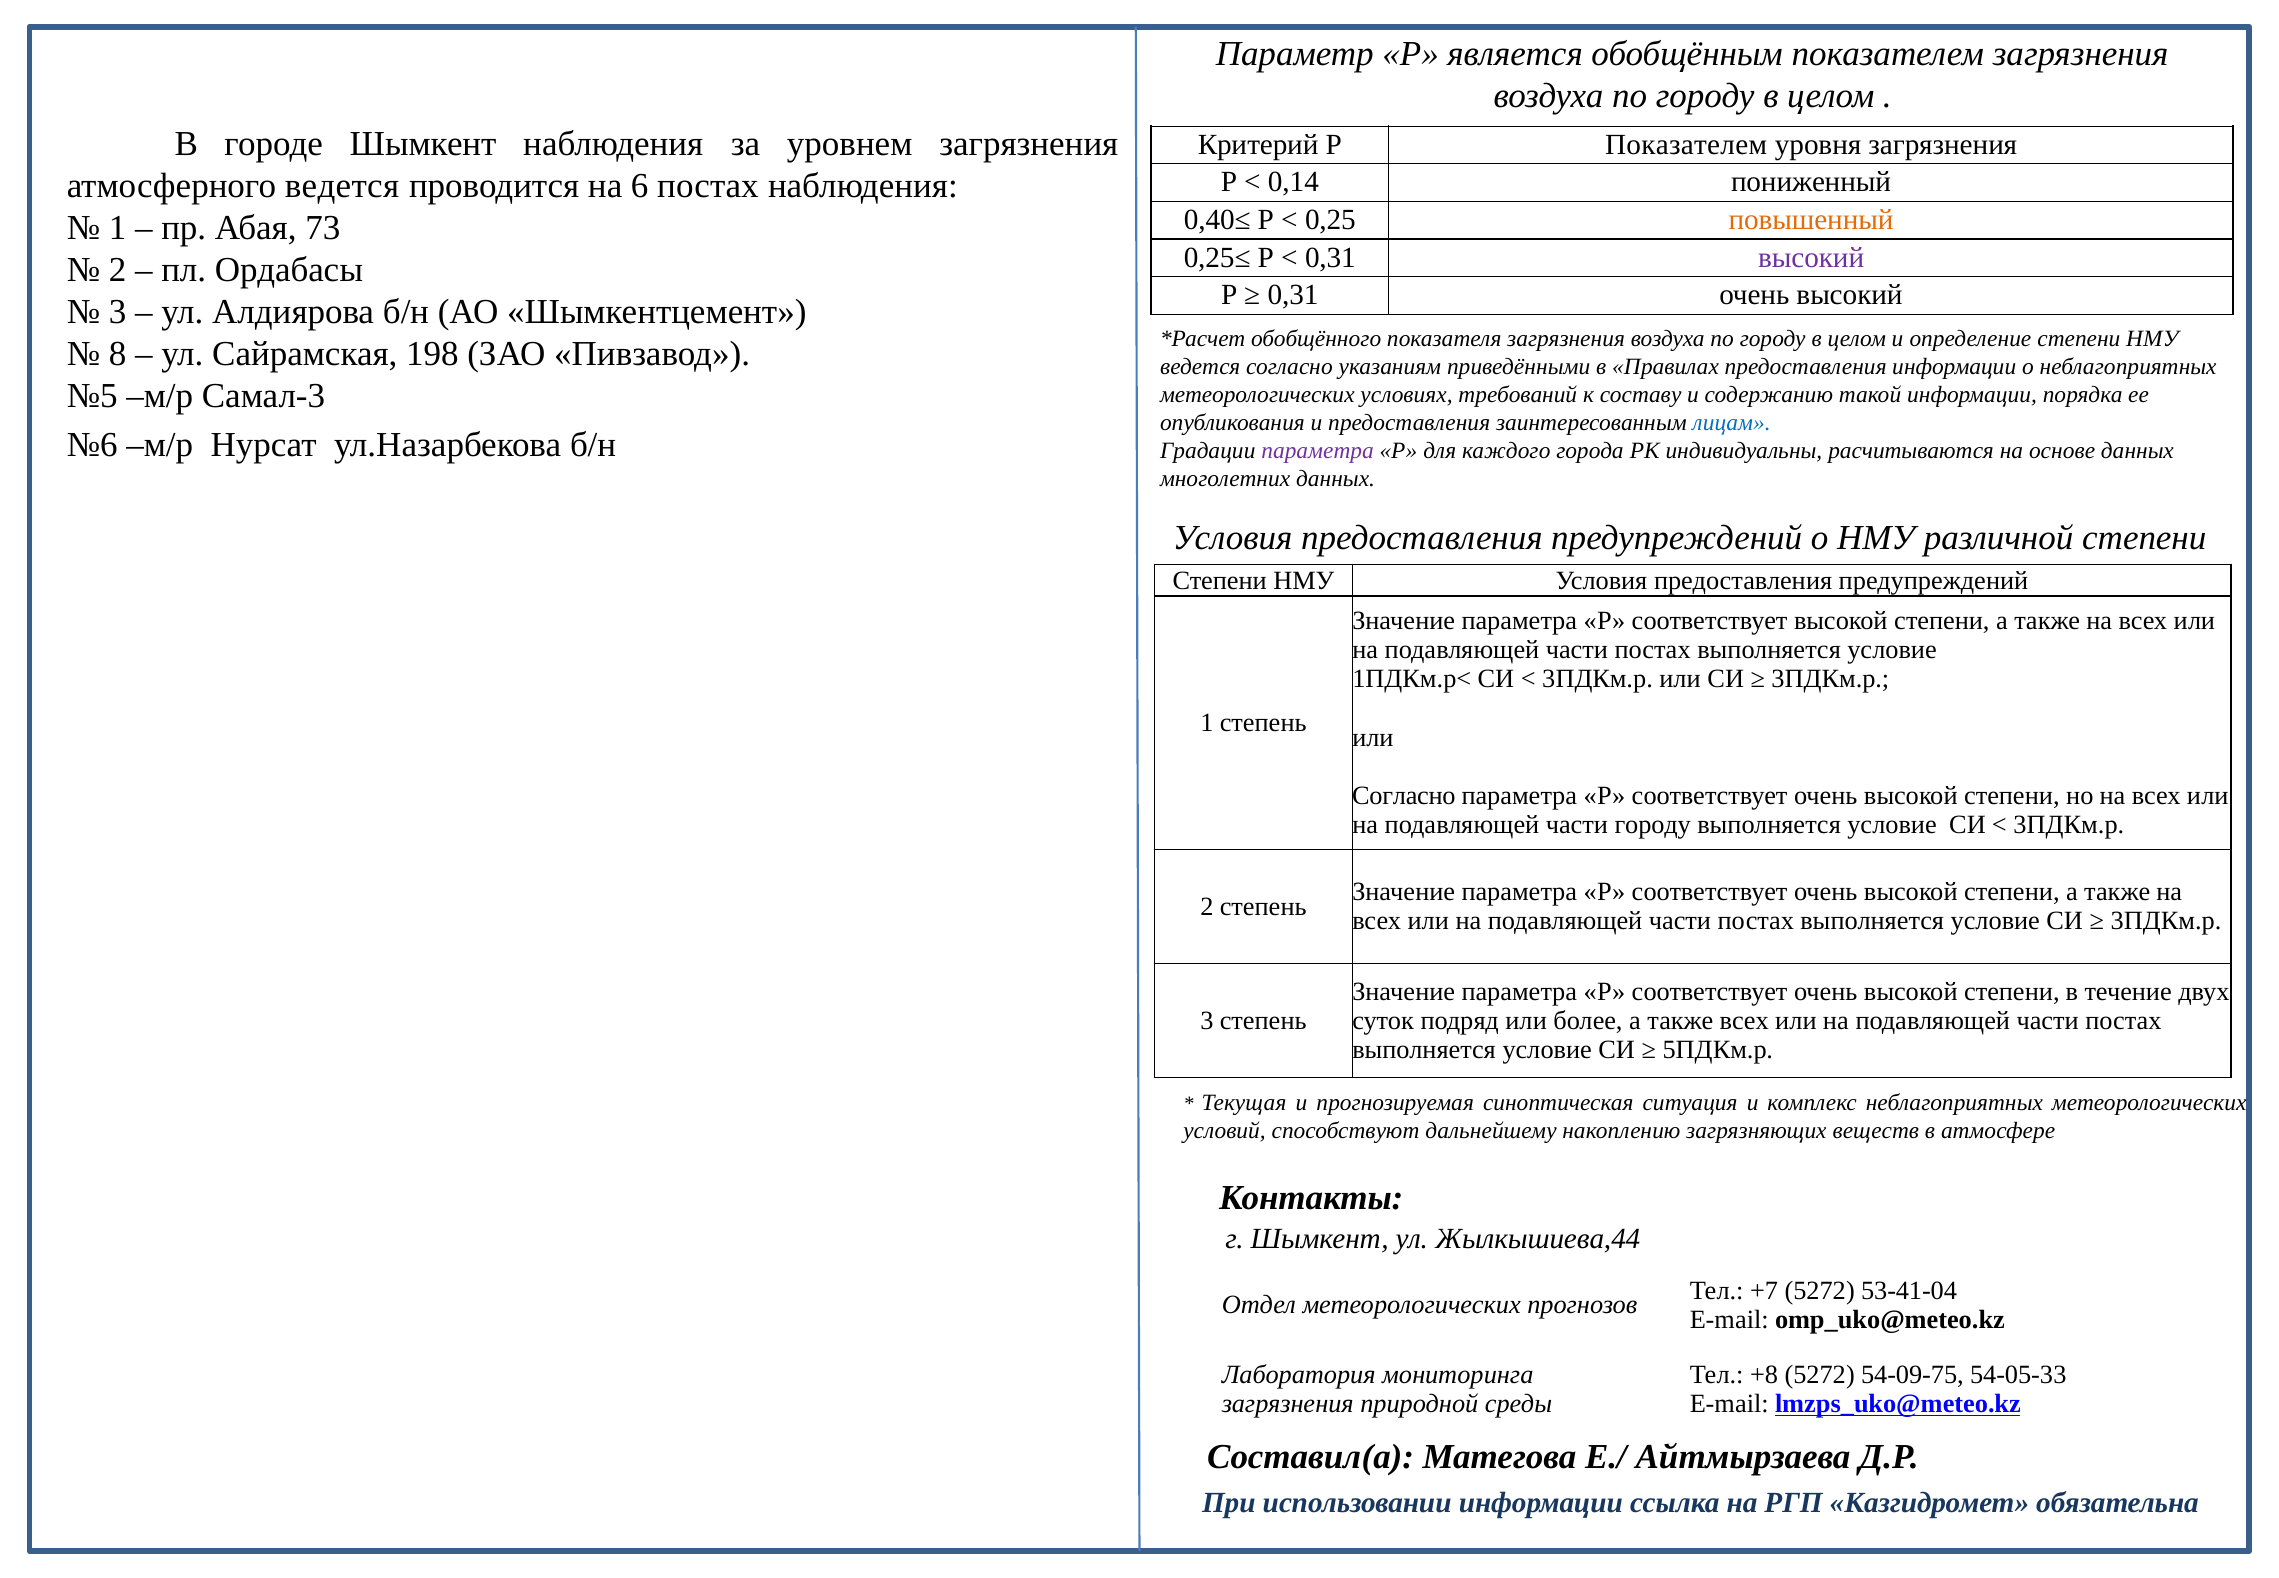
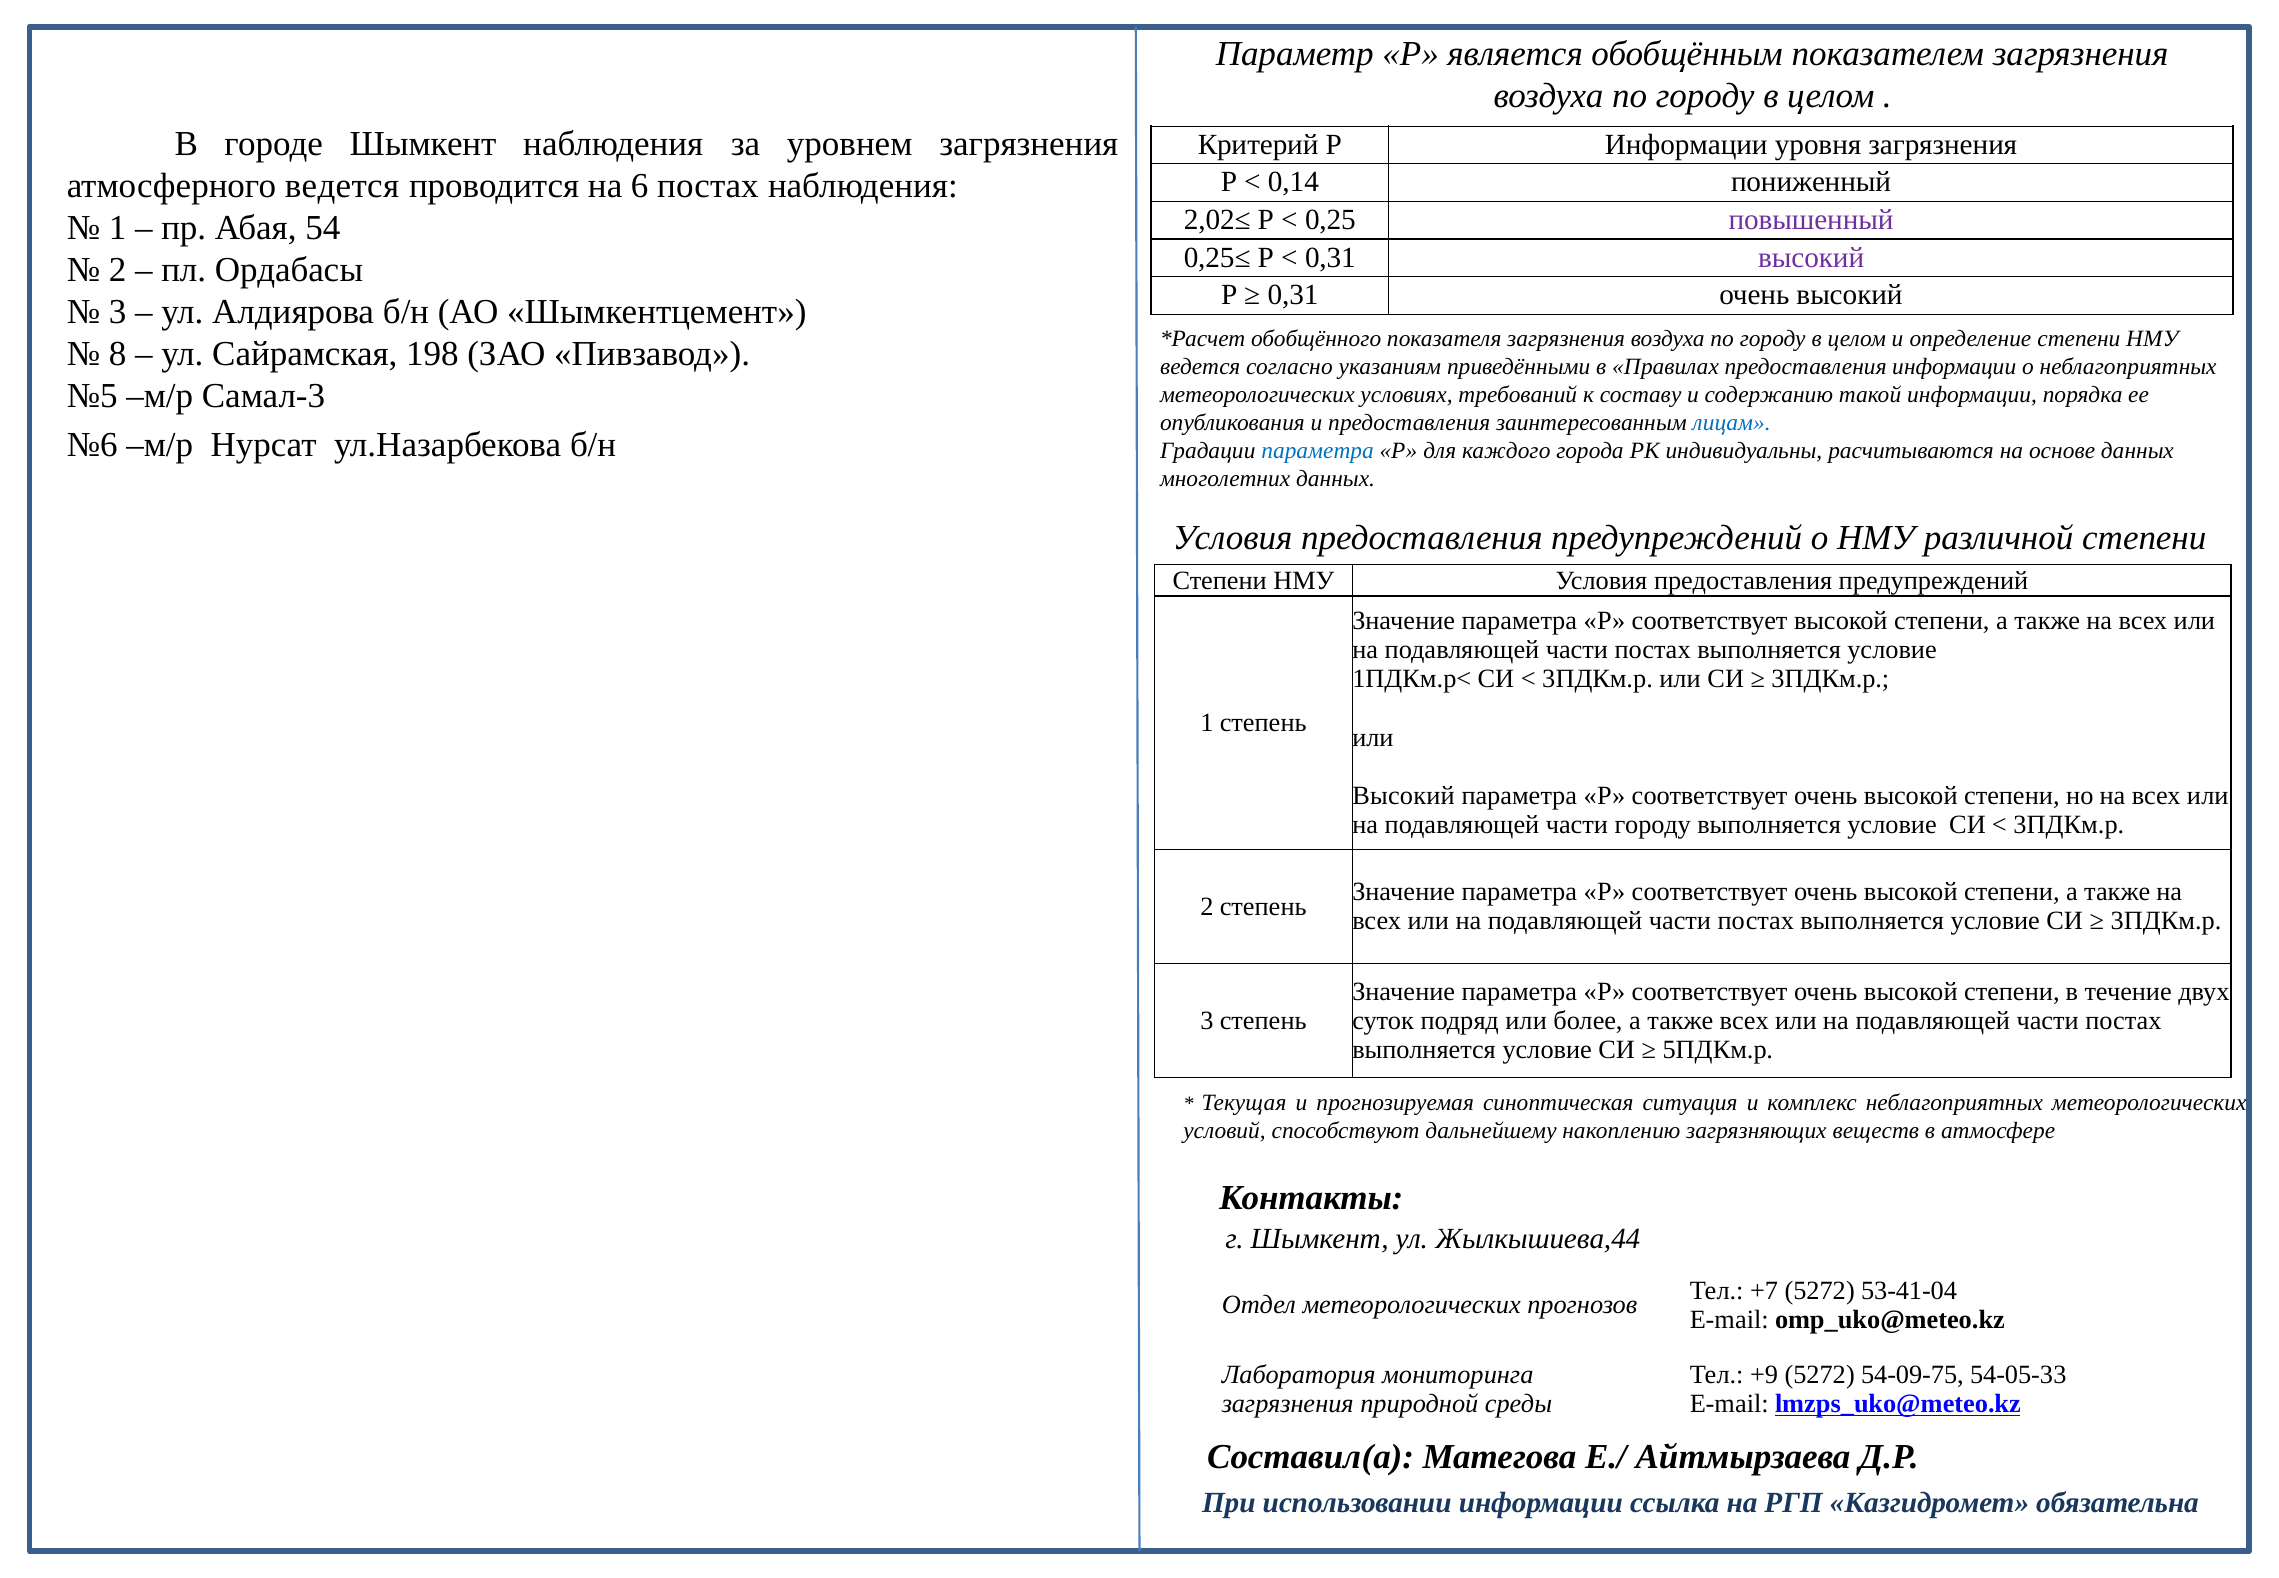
Р Показателем: Показателем -> Информации (1686, 145)
0,40≤: 0,40≤ -> 2,02≤ (1217, 220)
повышенный colour: orange -> purple (1811, 220)
73: 73 -> 54 (323, 228)
параметра colour: purple -> blue (1318, 450)
Согласно: Согласно -> Высокий (1404, 796)
+8: +8 -> +9 (1764, 1375)
